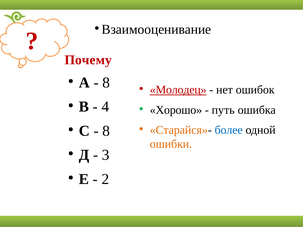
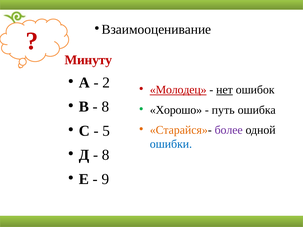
Почему: Почему -> Минуту (88, 60)
8: 8 -> 2 (106, 83)
нет underline: none -> present (224, 90)
4: 4 -> 8 (105, 107)
8: 8 -> 5 (106, 131)
более colour: blue -> purple (229, 130)
ошибки colour: orange -> blue (171, 144)
3: 3 -> 8 (106, 155)
2: 2 -> 9 (105, 179)
